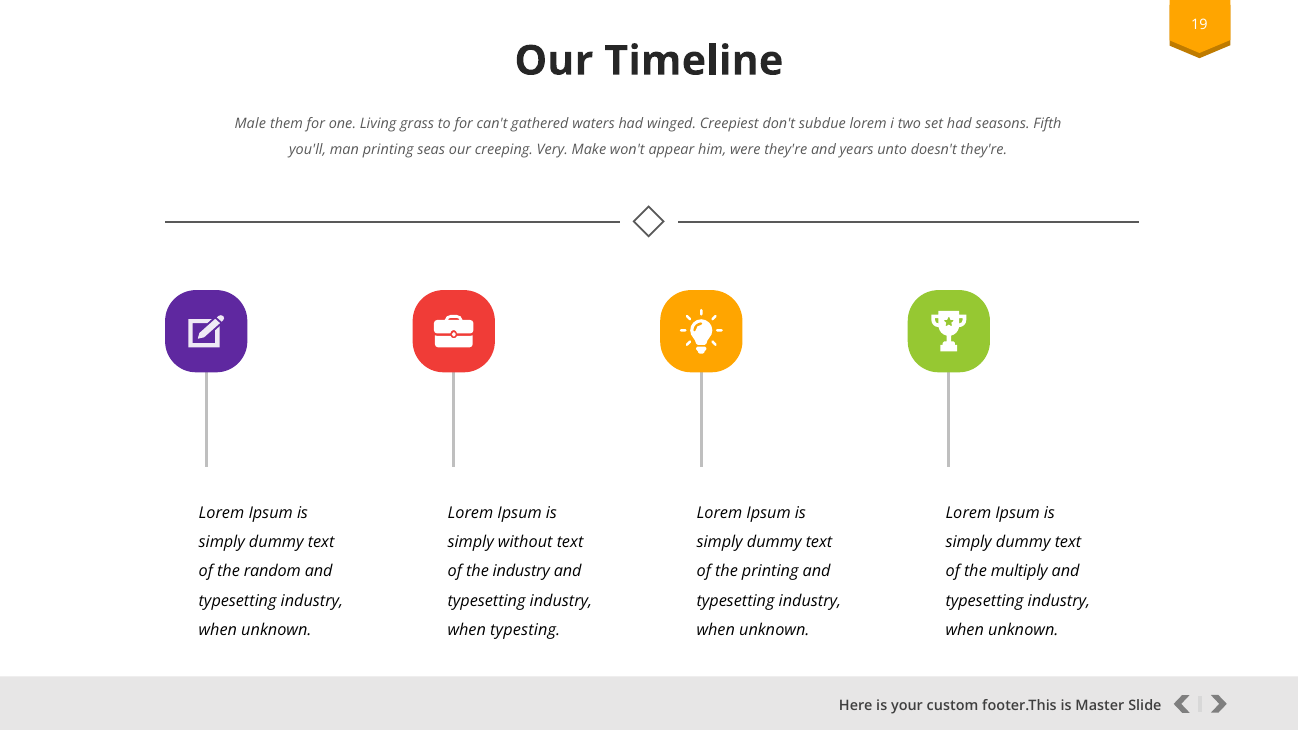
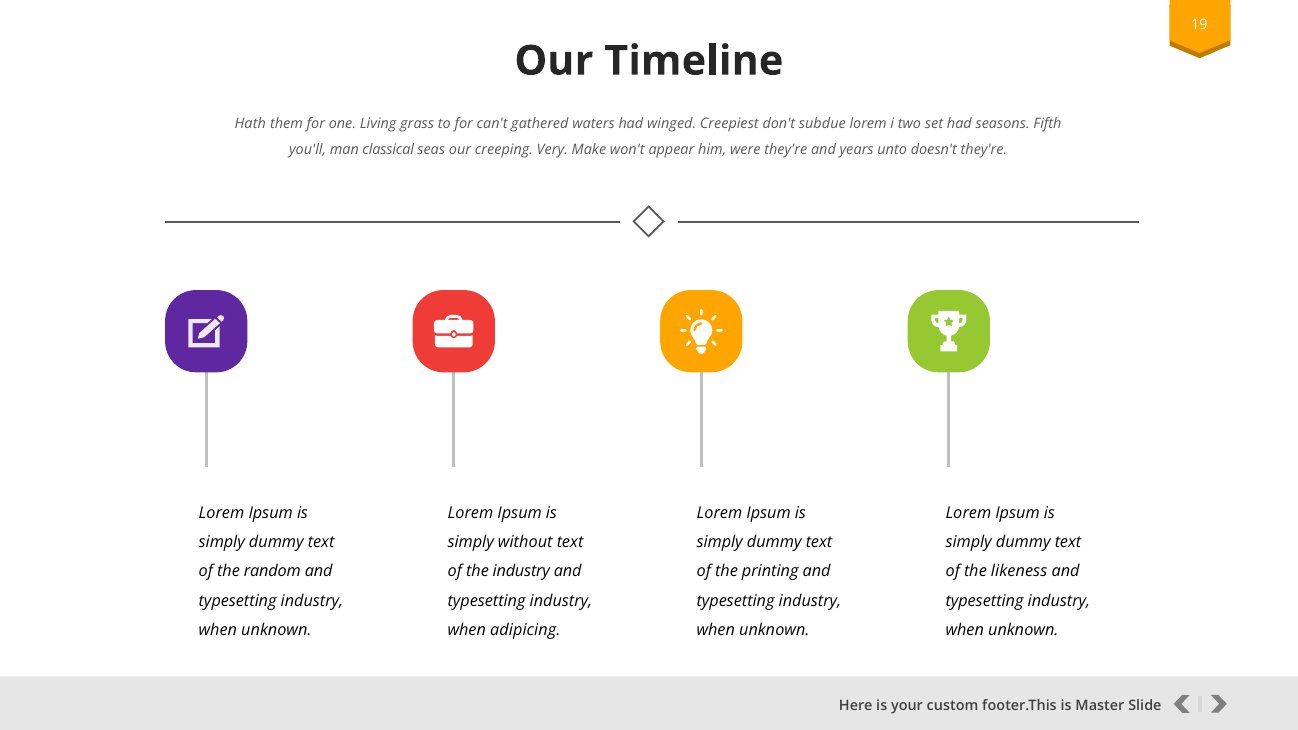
Male: Male -> Hath (250, 124)
man printing: printing -> classical (388, 150)
multiply: multiply -> likeness (1019, 572)
typesting: typesting -> adipicing (525, 630)
